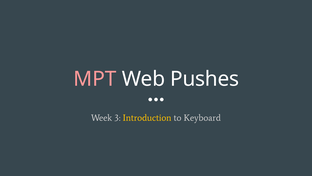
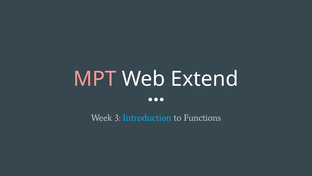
Pushes: Pushes -> Extend (205, 79)
Introduction colour: yellow -> light blue (147, 118)
Keyboard: Keyboard -> Functions (202, 118)
